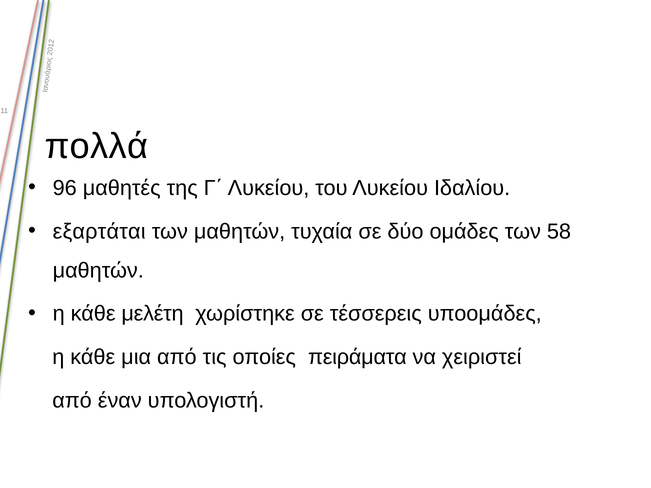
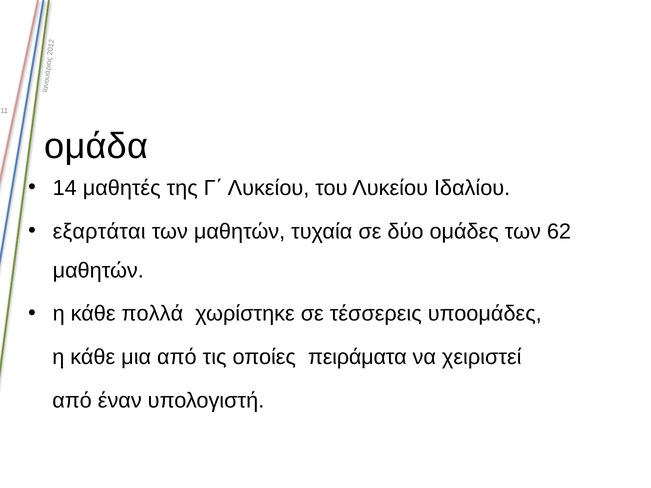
πολλά: πολλά -> ομάδα (96, 146)
96: 96 -> 14 (65, 188)
58: 58 -> 62 (559, 232)
μελέτη: μελέτη -> πολλά (152, 314)
